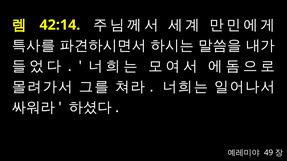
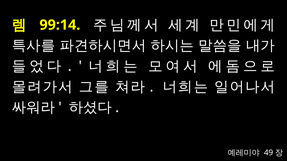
42:14: 42:14 -> 99:14 (60, 25)
